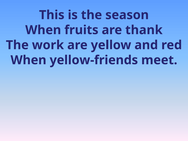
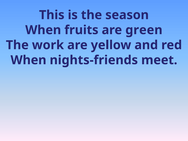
thank: thank -> green (144, 30)
yellow-friends: yellow-friends -> nights-friends (94, 60)
